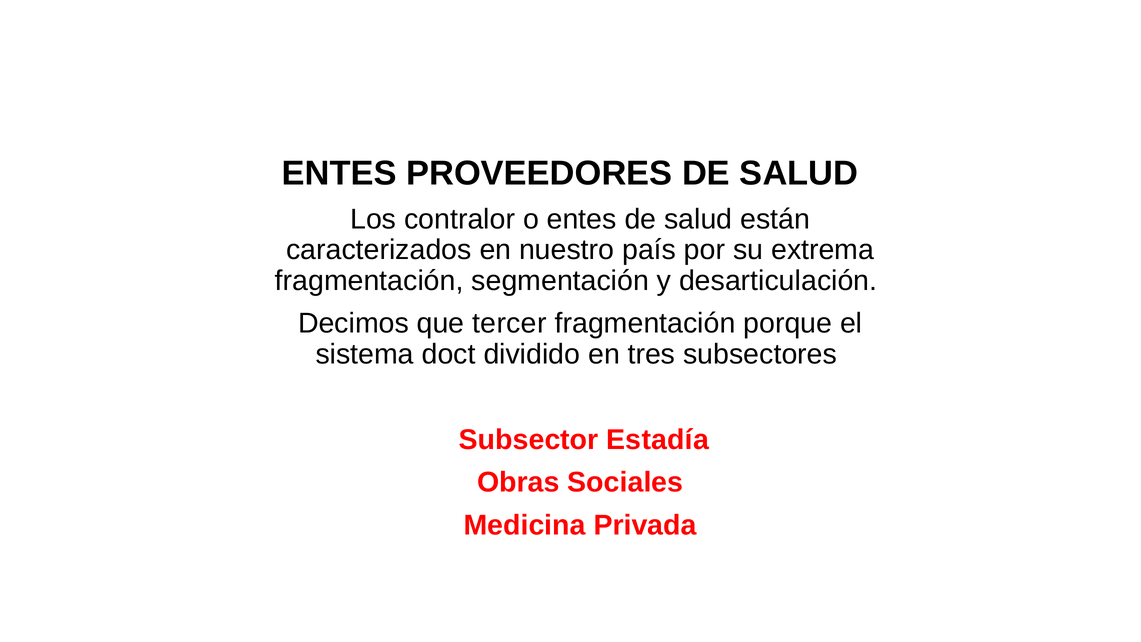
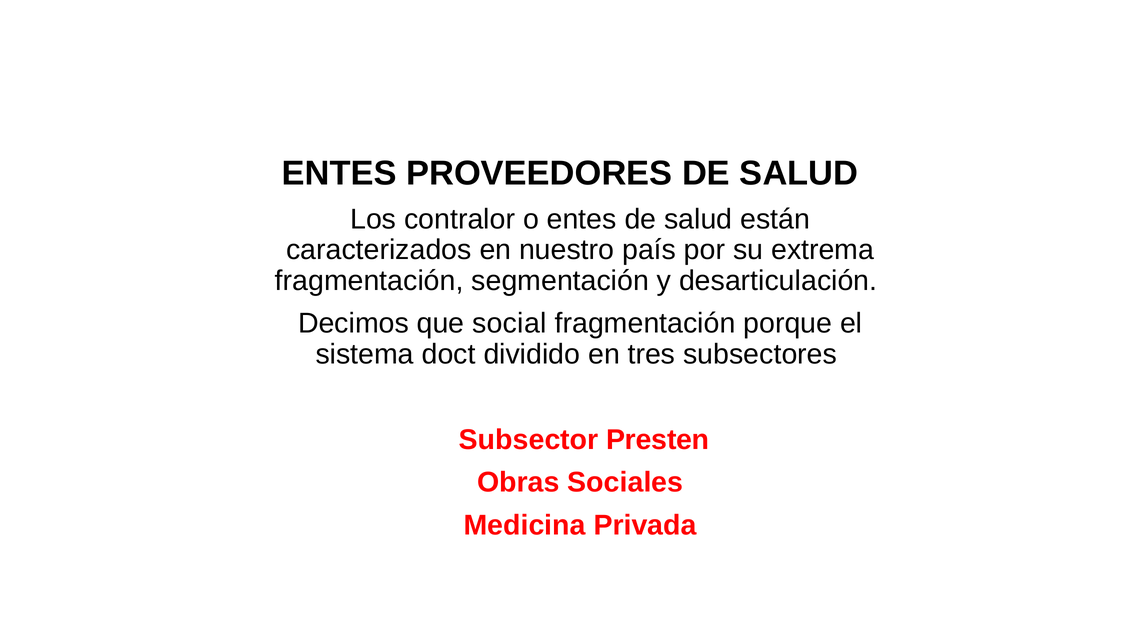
tercer: tercer -> social (509, 323)
Estadía: Estadía -> Presten (658, 440)
